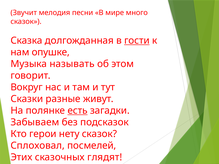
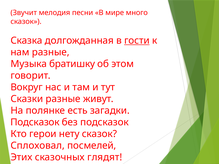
нам опушке: опушке -> разные (51, 52)
называть: называть -> братишку (72, 64)
есть underline: present -> none (78, 111)
Забываем: Забываем -> Подсказок (35, 122)
